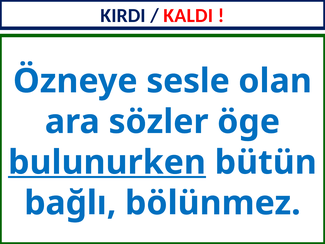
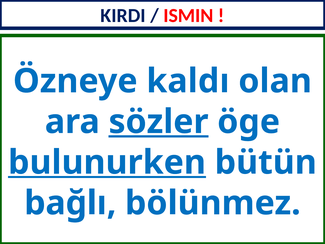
KALDI: KALDI -> ISMIN (188, 16)
sesle: sesle -> kaldı (188, 81)
sözler underline: none -> present (159, 122)
